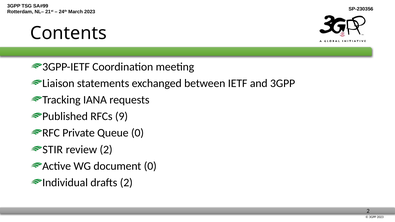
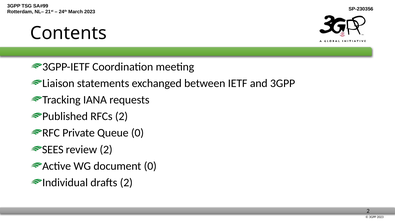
RFCs 9: 9 -> 2 (121, 116)
STIR: STIR -> SEES (53, 150)
